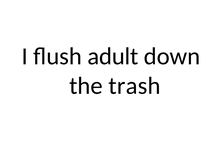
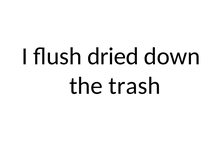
adult: adult -> dried (113, 57)
